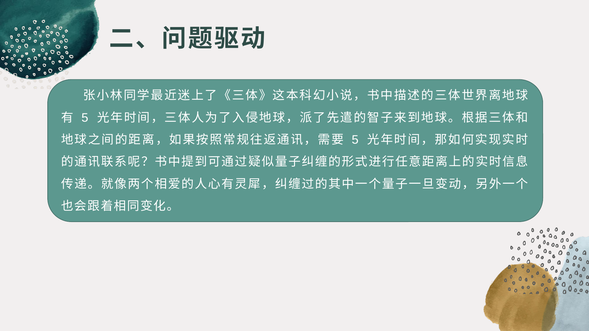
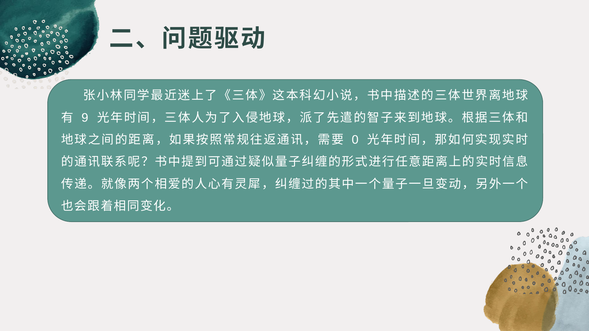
5: 5 -> 9 (85, 118)
5: 5 -> 0 (355, 140)
